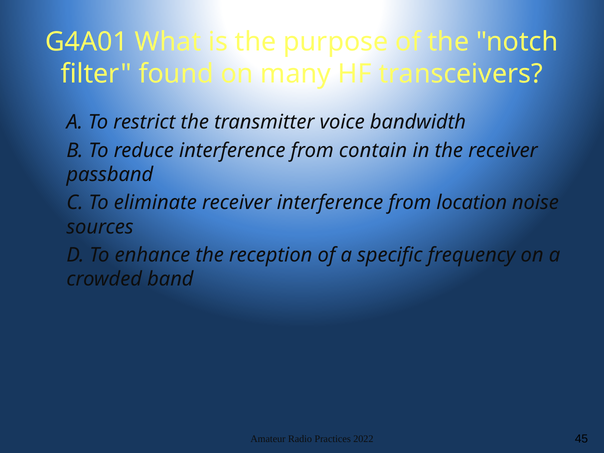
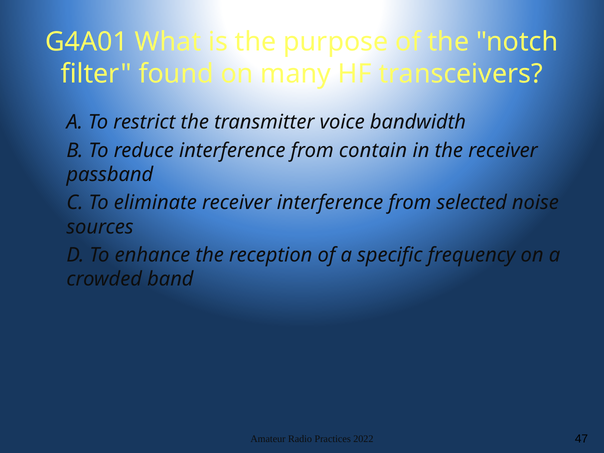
location: location -> selected (472, 203)
45: 45 -> 47 (581, 439)
